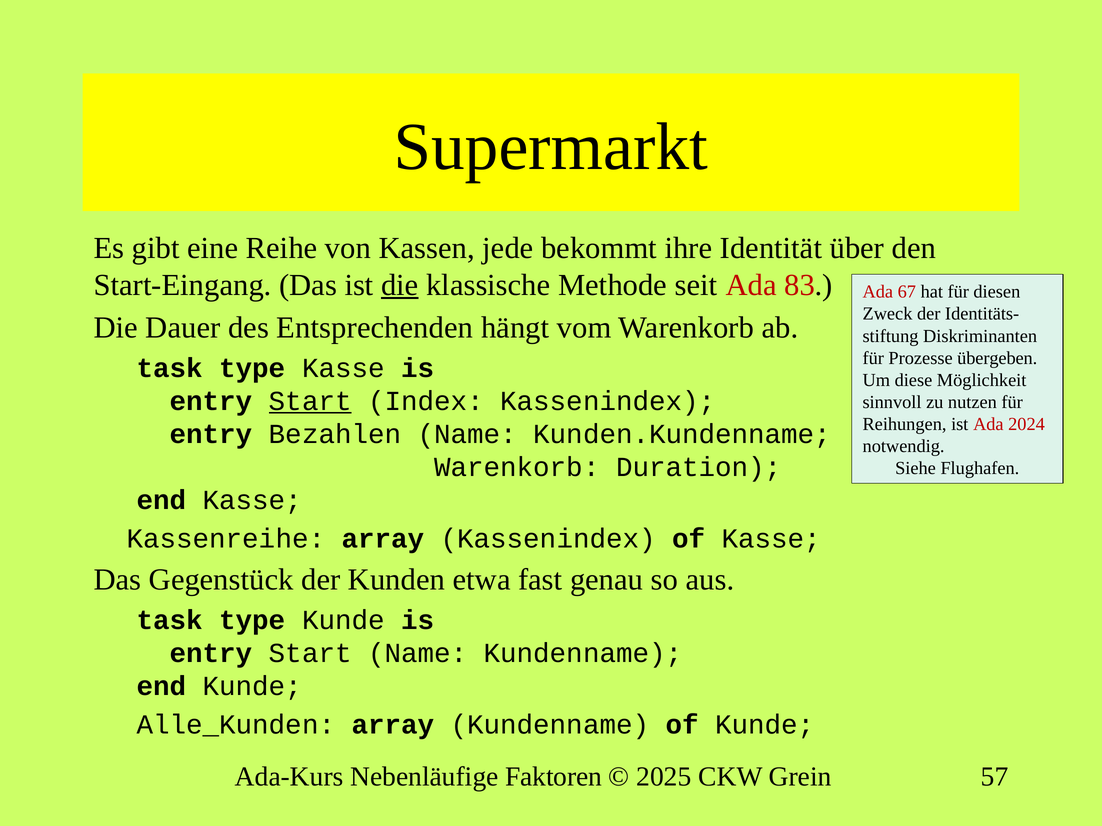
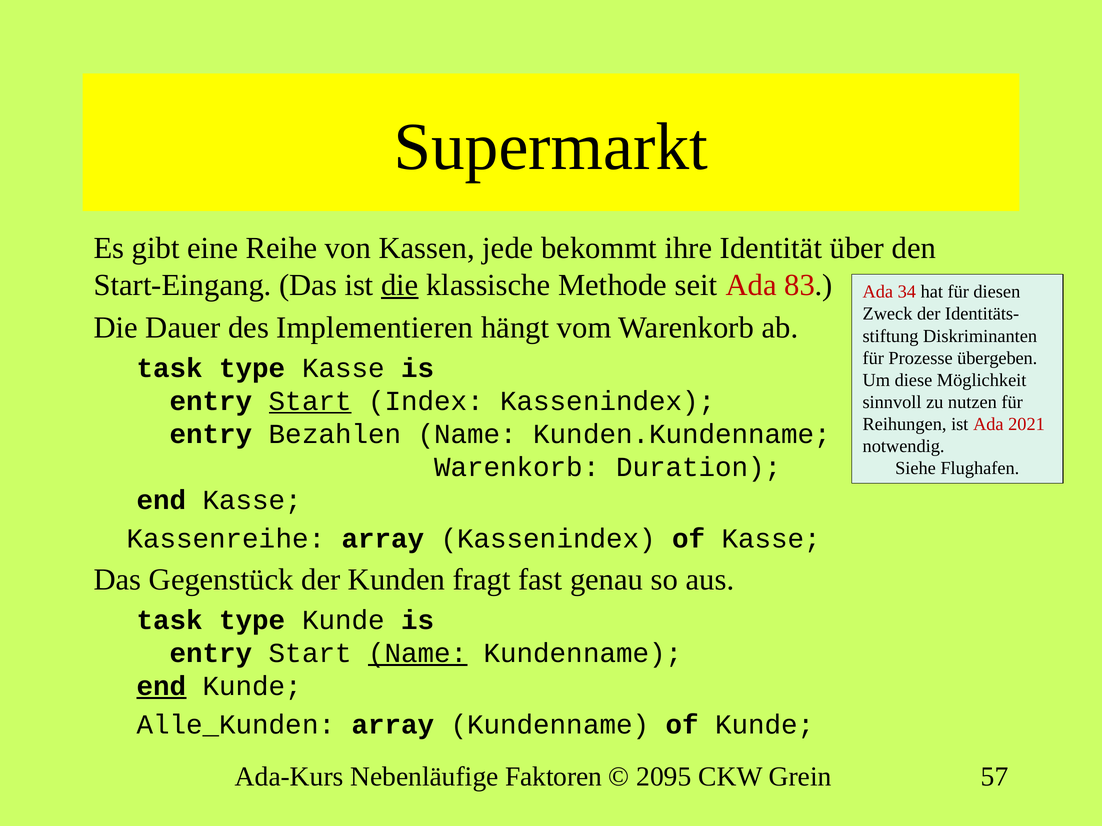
67: 67 -> 34 (907, 292)
Entsprechenden: Entsprechenden -> Implementieren (375, 328)
2024: 2024 -> 2021 (1027, 424)
etwa: etwa -> fragt (482, 580)
Name underline: none -> present (418, 653)
end underline: none -> present (162, 687)
2025: 2025 -> 2095 (664, 777)
